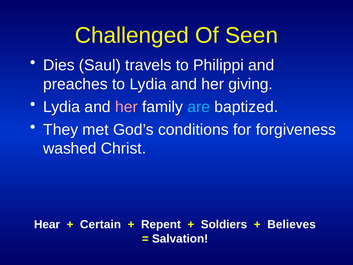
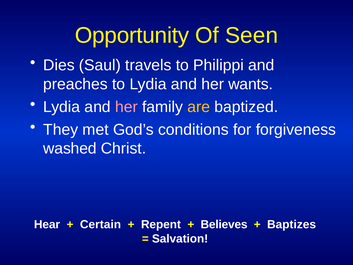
Challenged: Challenged -> Opportunity (132, 35)
giving: giving -> wants (251, 84)
are colour: light blue -> yellow (199, 107)
Soldiers: Soldiers -> Believes (224, 224)
Believes: Believes -> Baptizes (292, 224)
